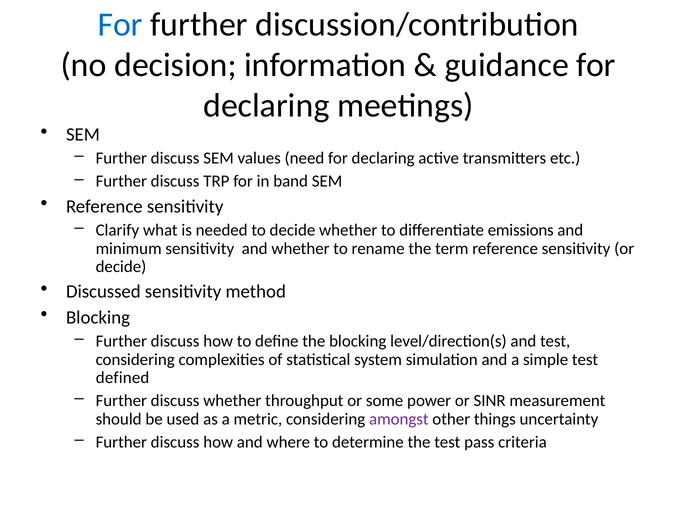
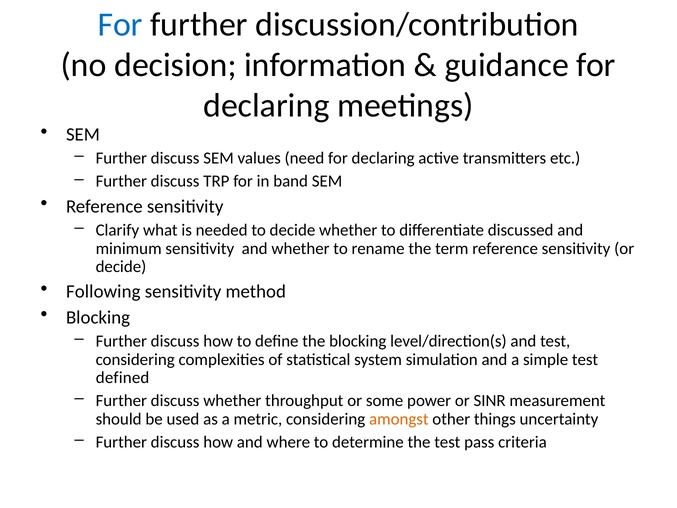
emissions: emissions -> discussed (521, 230)
Discussed: Discussed -> Following (103, 292)
amongst colour: purple -> orange (399, 419)
